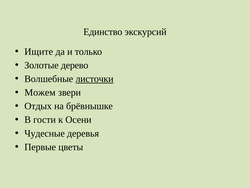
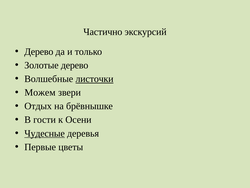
Единство: Единство -> Частично (103, 32)
Ищите: Ищите -> Дерево (39, 51)
Чудесные underline: none -> present (45, 133)
